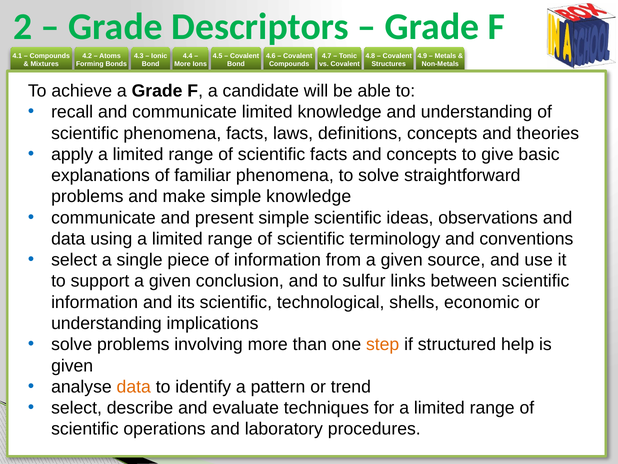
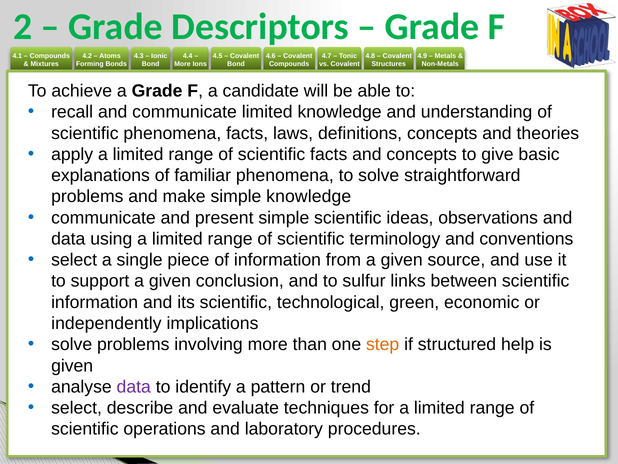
shells: shells -> green (414, 302)
understanding: understanding -> independently (106, 323)
data colour: orange -> purple (134, 386)
